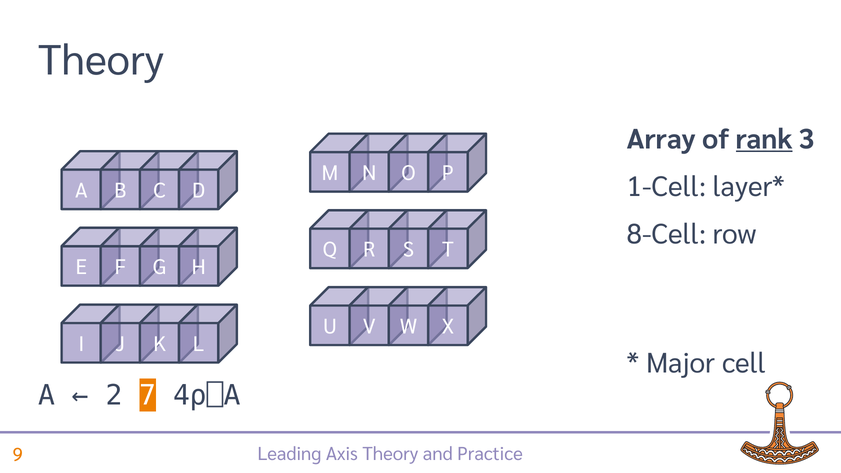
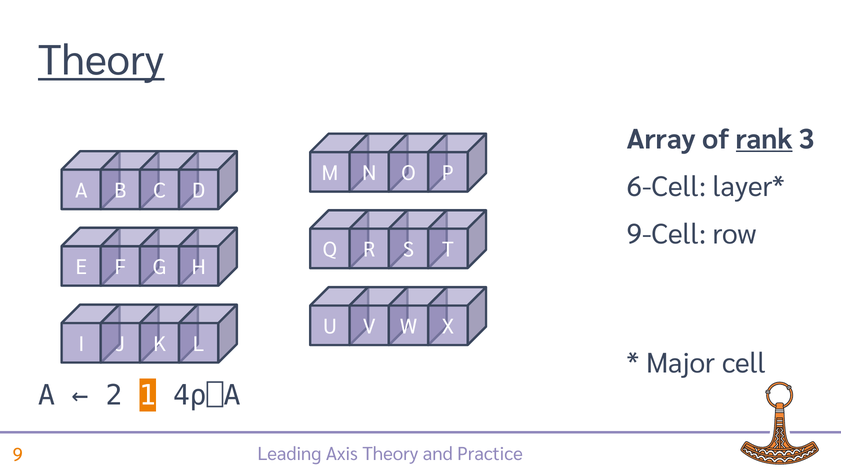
Theory underline: none -> present (101, 61)
1-Cell: 1-Cell -> 6-Cell (666, 187)
8-Cell: 8-Cell -> 9-Cell (666, 235)
7: 7 -> 1 (148, 395)
